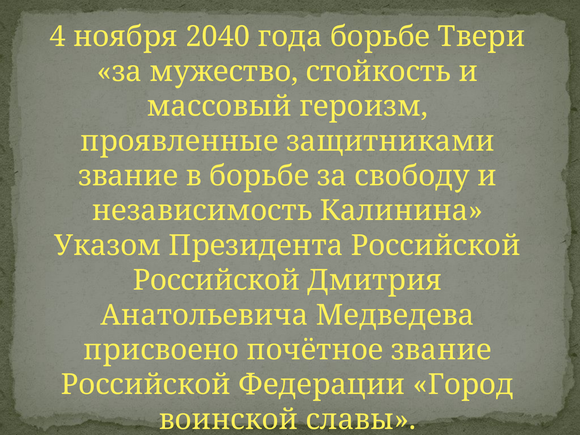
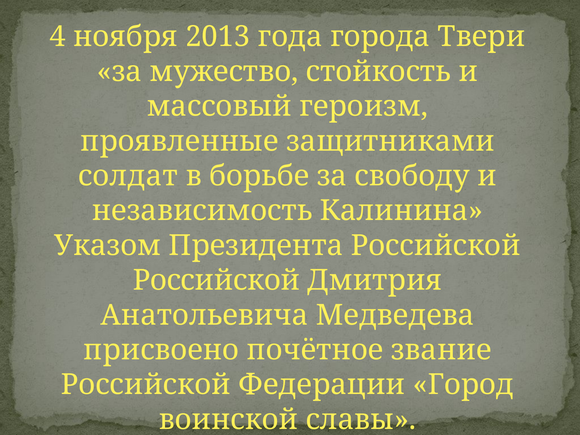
2040: 2040 -> 2013 (218, 37)
года борьбе: борьбе -> города (380, 37)
звание: звание -> солдат (128, 176)
